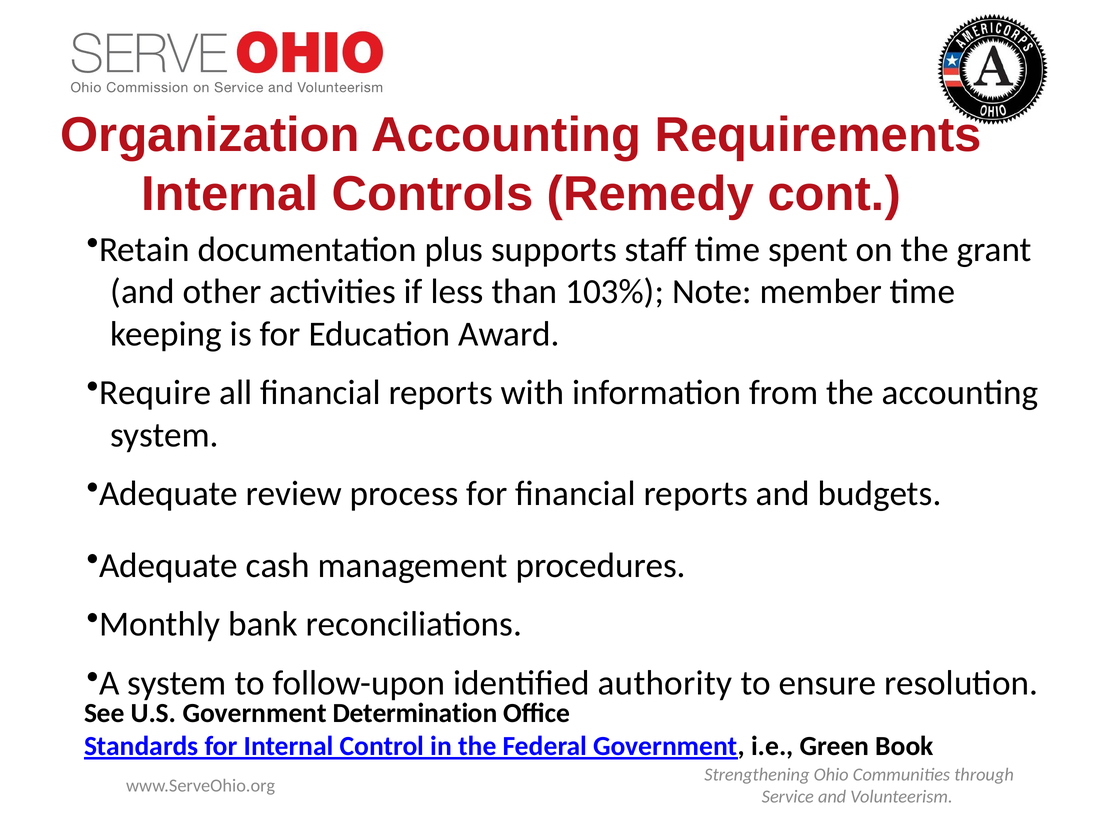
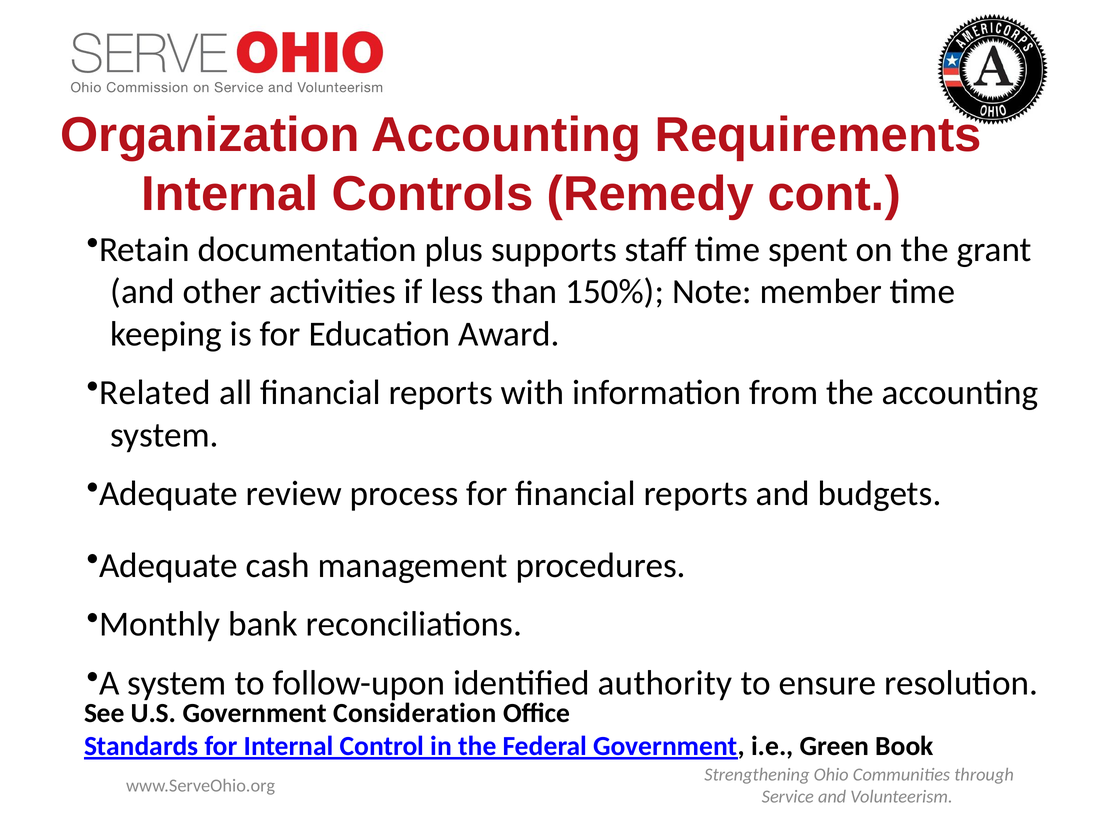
103%: 103% -> 150% (615, 292)
Require: Require -> Related (155, 393)
Determination: Determination -> Consideration (415, 713)
